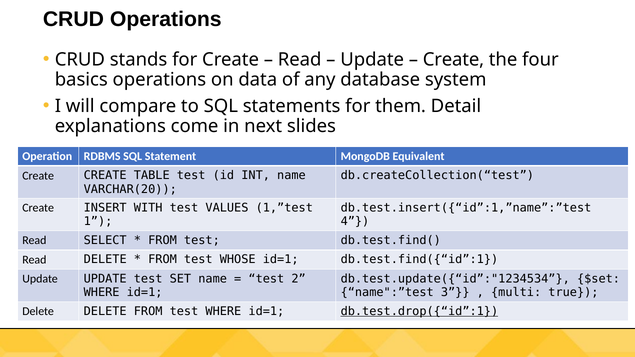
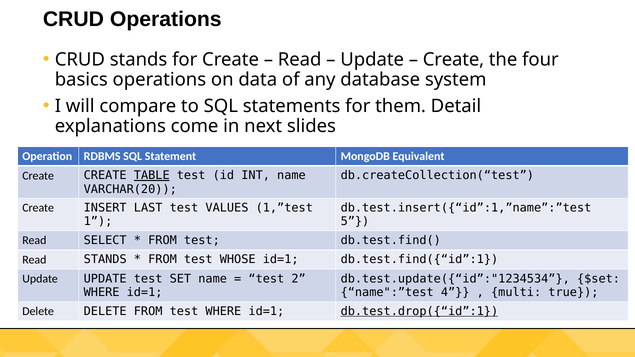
TABLE underline: none -> present (152, 175)
WITH: WITH -> LAST (148, 208)
4: 4 -> 5 (355, 222)
Read DELETE: DELETE -> STANDS (105, 260)
3: 3 -> 4 (455, 293)
